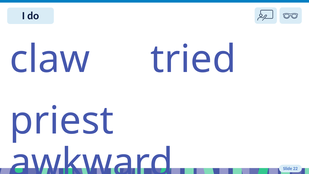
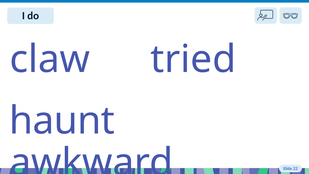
priest: priest -> haunt (62, 121)
